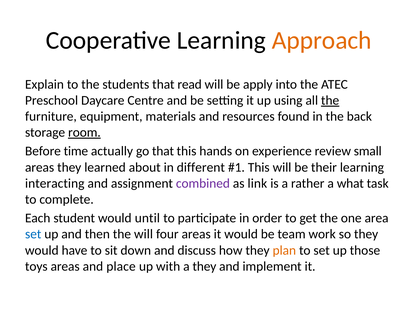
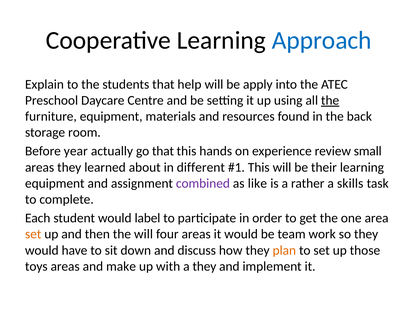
Approach colour: orange -> blue (322, 40)
read: read -> help (189, 84)
room underline: present -> none (84, 132)
time: time -> year (76, 151)
interacting: interacting -> equipment (55, 183)
link: link -> like (257, 183)
what: what -> skills (350, 183)
until: until -> label (147, 218)
set colour: blue -> orange (33, 234)
place: place -> make (121, 266)
